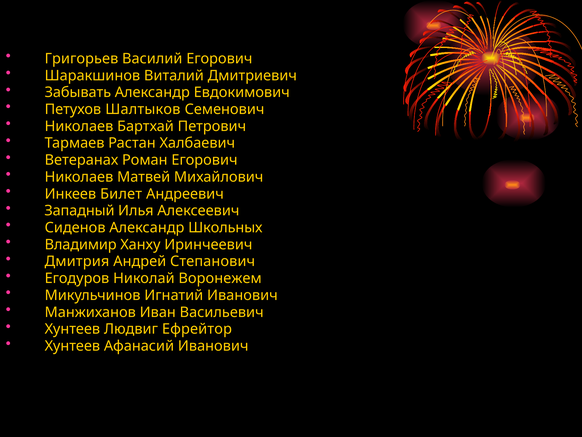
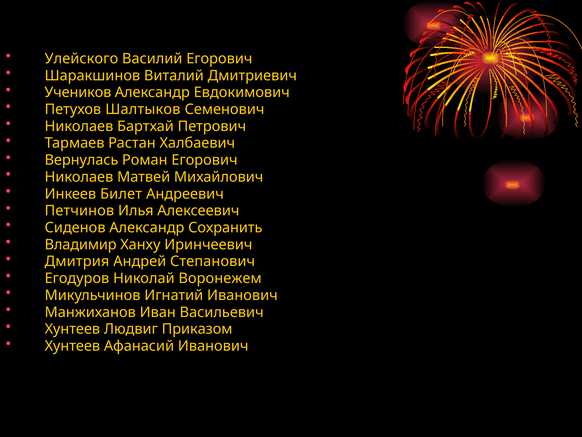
Григорьев: Григорьев -> Улейского (81, 59)
Забывать: Забывать -> Учеников (78, 92)
Ветеранах: Ветеранах -> Вернулась (82, 160)
Западный: Западный -> Петчинов (79, 211)
Школьных: Школьных -> Сохранить (225, 227)
Ефрейтор: Ефрейтор -> Приказом (197, 329)
